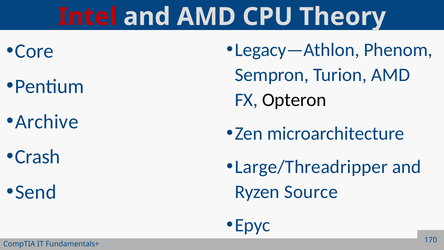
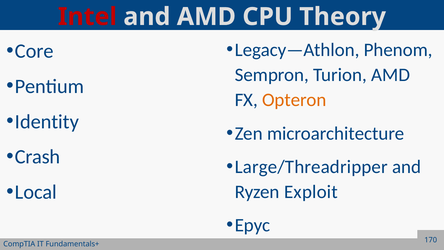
Opteron colour: black -> orange (294, 100)
Archive: Archive -> Identity (47, 121)
Send: Send -> Local (36, 192)
Source: Source -> Exploit (311, 192)
